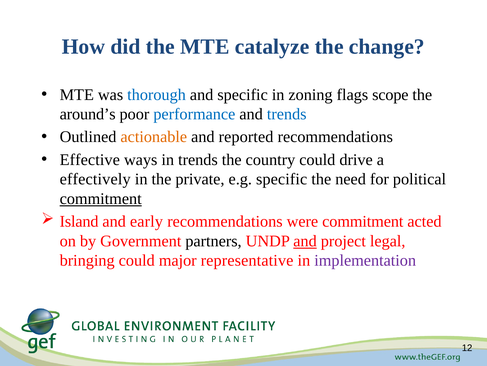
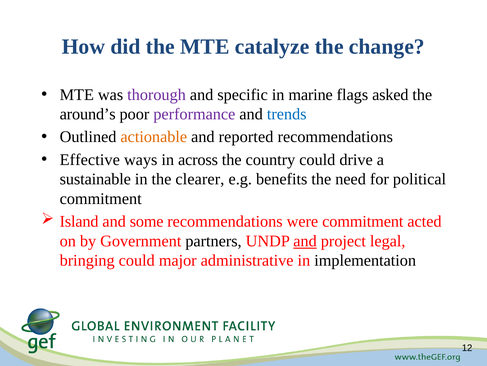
thorough colour: blue -> purple (157, 94)
zoning: zoning -> marine (311, 94)
scope: scope -> asked (390, 94)
performance colour: blue -> purple (194, 114)
in trends: trends -> across (198, 159)
effectively: effectively -> sustainable (95, 179)
private: private -> clearer (200, 179)
e.g specific: specific -> benefits (282, 179)
commitment underline: present -> none (101, 198)
early: early -> some (147, 221)
representative: representative -> administrative (247, 260)
implementation colour: purple -> black (365, 260)
